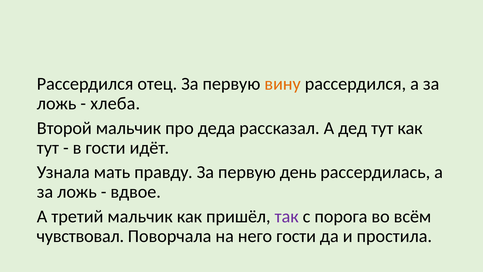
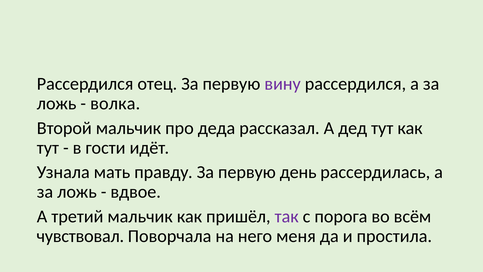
вину colour: orange -> purple (283, 84)
хлеба: хлеба -> волка (115, 103)
него гости: гости -> меня (296, 236)
